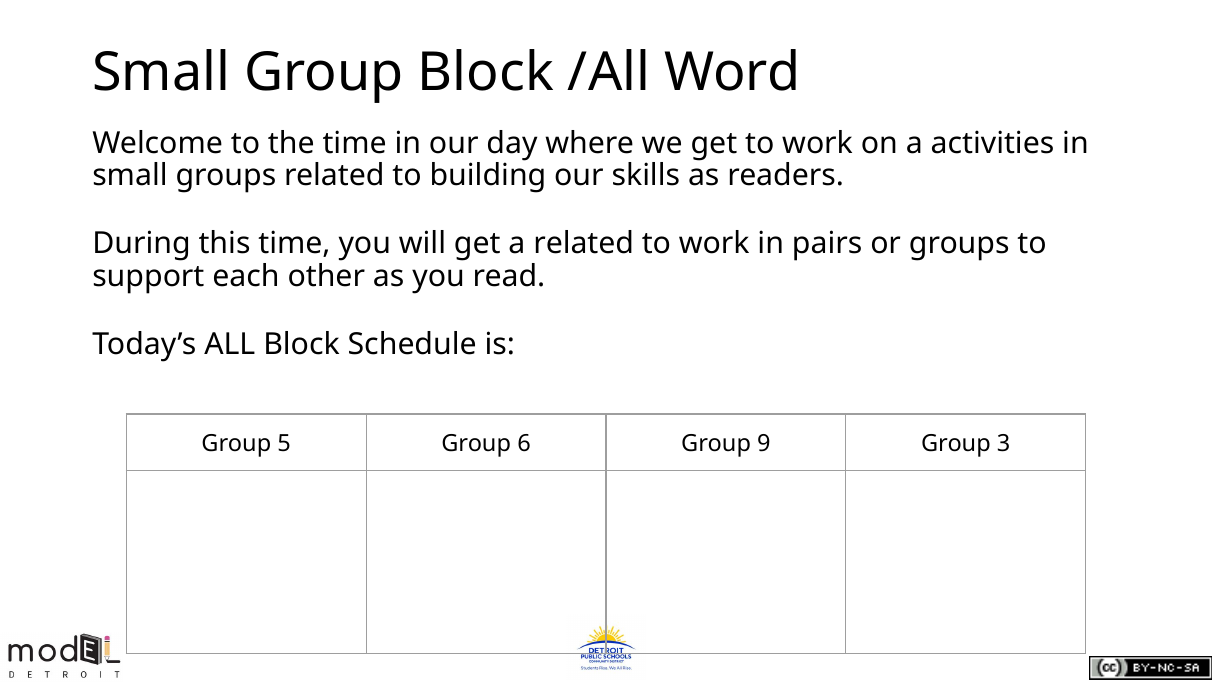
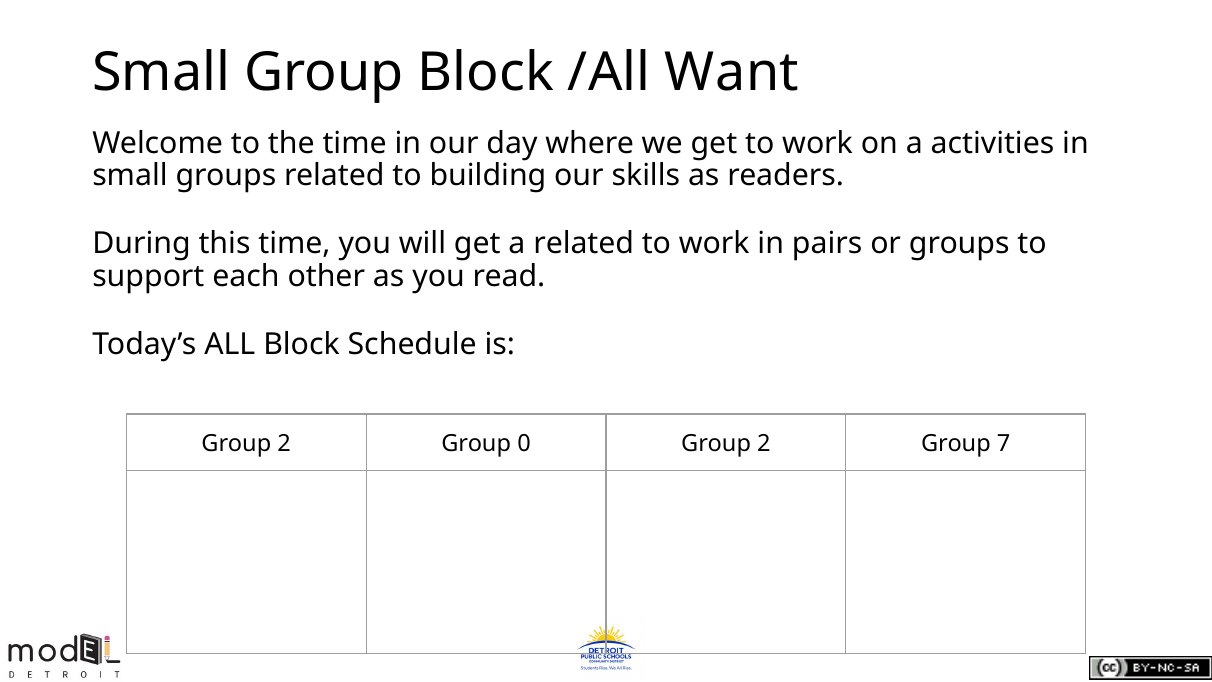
Word: Word -> Want (732, 73)
5: 5 -> 2 (284, 443)
6: 6 -> 0 (524, 443)
9: 9 -> 2 (764, 443)
3: 3 -> 7 (1004, 443)
